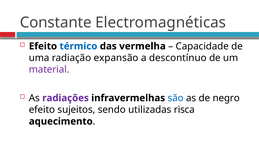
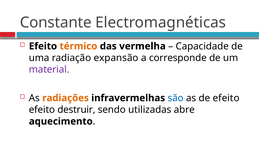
térmico colour: blue -> orange (78, 46)
descontínuo: descontínuo -> corresponde (178, 58)
radiações colour: purple -> orange (66, 98)
de negro: negro -> efeito (226, 98)
sujeitos: sujeitos -> destruir (76, 109)
risca: risca -> abre (184, 109)
